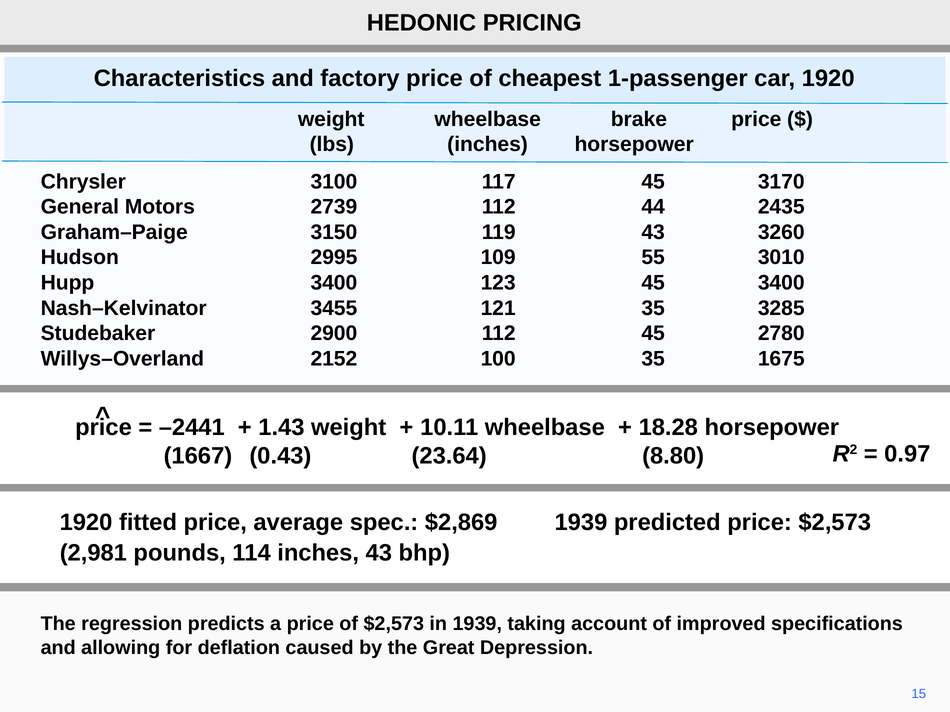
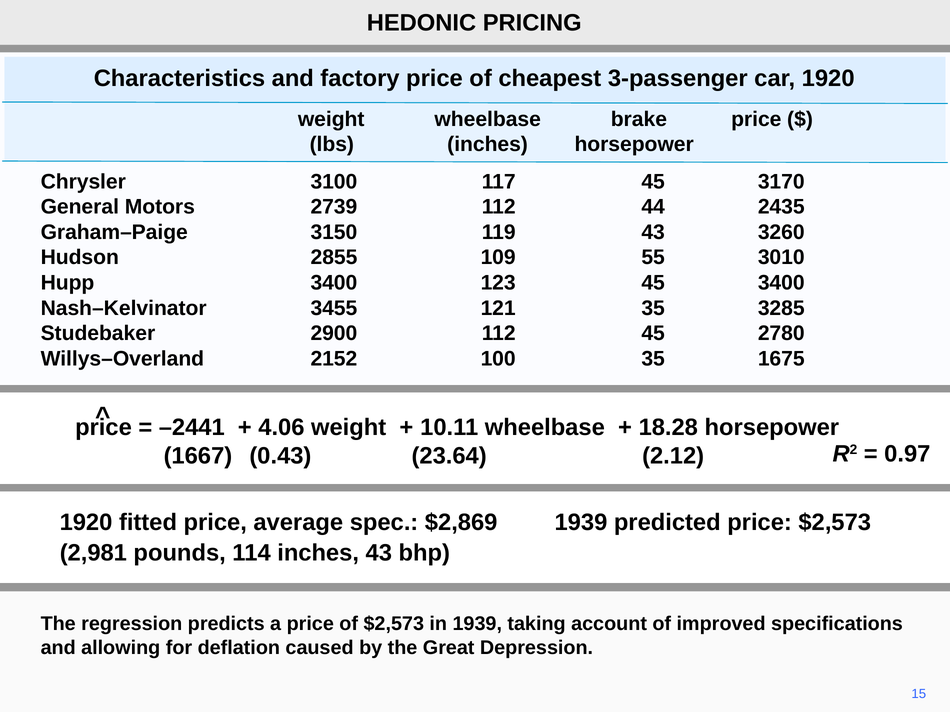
1-passenger: 1-passenger -> 3-passenger (678, 79)
2995: 2995 -> 2855 (334, 258)
1.43: 1.43 -> 4.06 (281, 428)
8.80: 8.80 -> 2.12 (673, 456)
